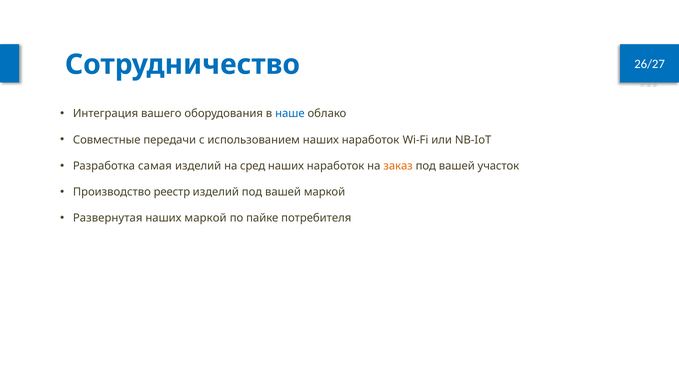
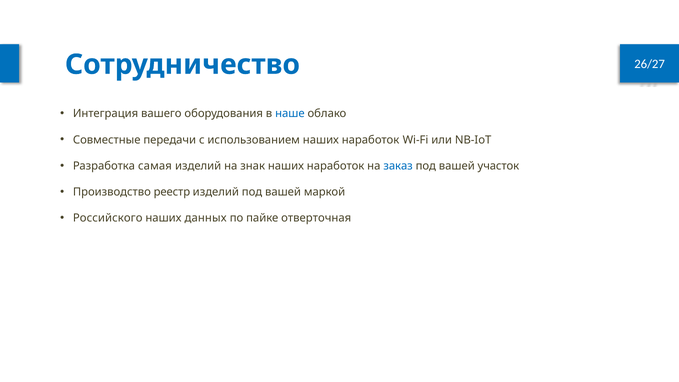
сред: сред -> знак (253, 166)
заказ colour: orange -> blue (398, 166)
Развернутая: Развернутая -> Российского (108, 218)
наших маркой: маркой -> данных (206, 218)
потребителя: потребителя -> отверточная (316, 218)
